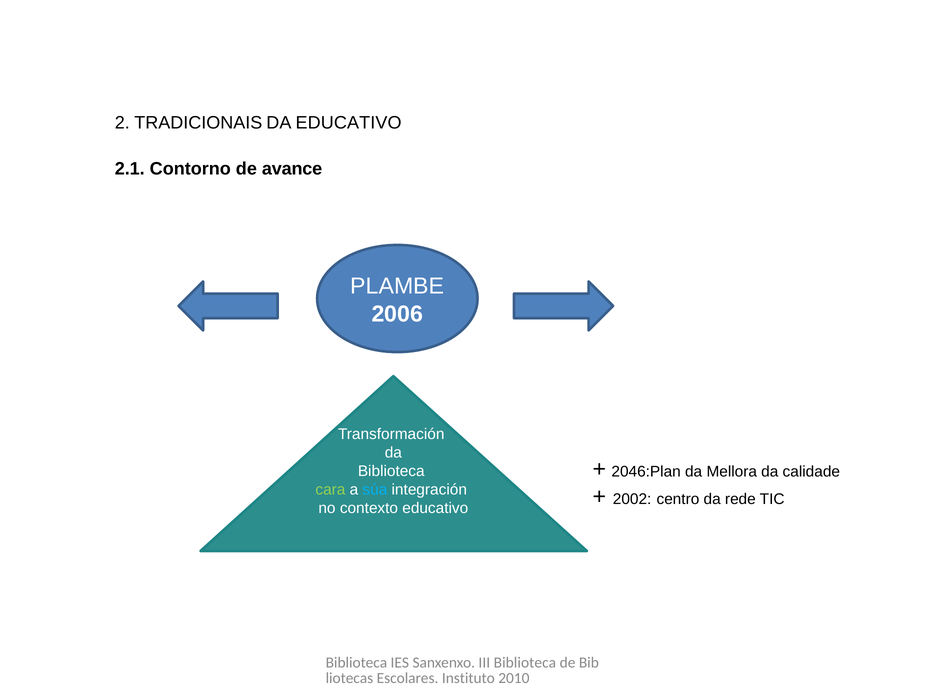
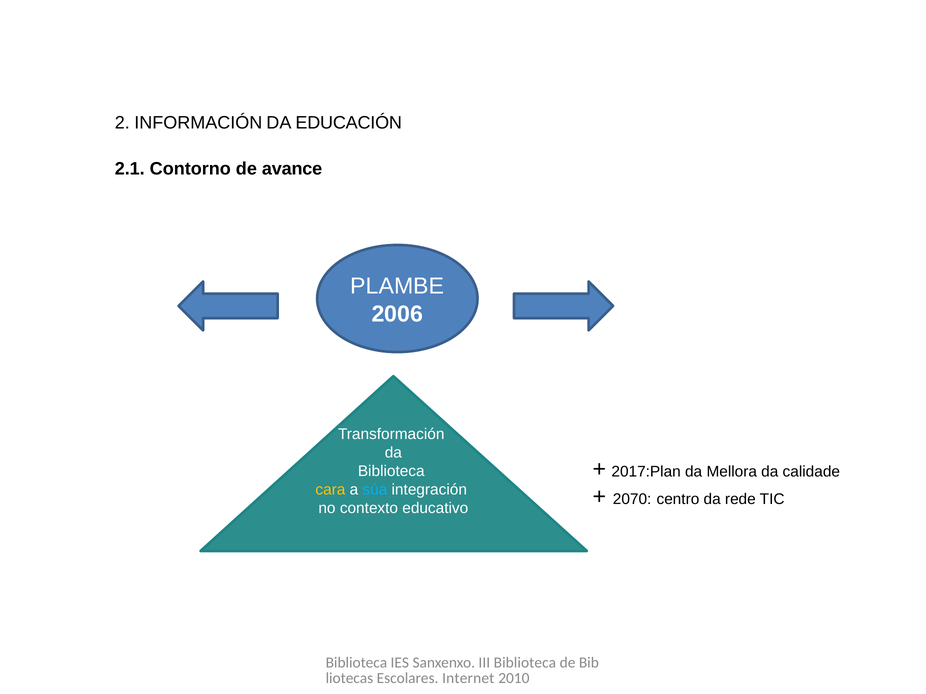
TRADICIONAIS: TRADICIONAIS -> INFORMACIÓN (198, 123)
DA EDUCATIVO: EDUCATIVO -> EDUCACIÓN (349, 123)
2046:Plan: 2046:Plan -> 2017:Plan (646, 472)
cara colour: light green -> yellow (330, 490)
2002: 2002 -> 2070 (632, 500)
Instituto: Instituto -> Internet (468, 679)
